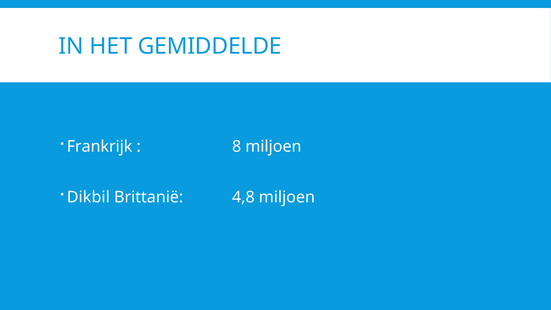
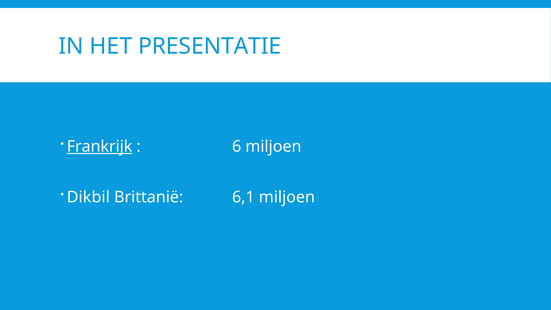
GEMIDDELDE: GEMIDDELDE -> PRESENTATIE (210, 46)
Frankrijk underline: none -> present (100, 146)
8: 8 -> 6 (237, 146)
4,8: 4,8 -> 6,1 (243, 197)
